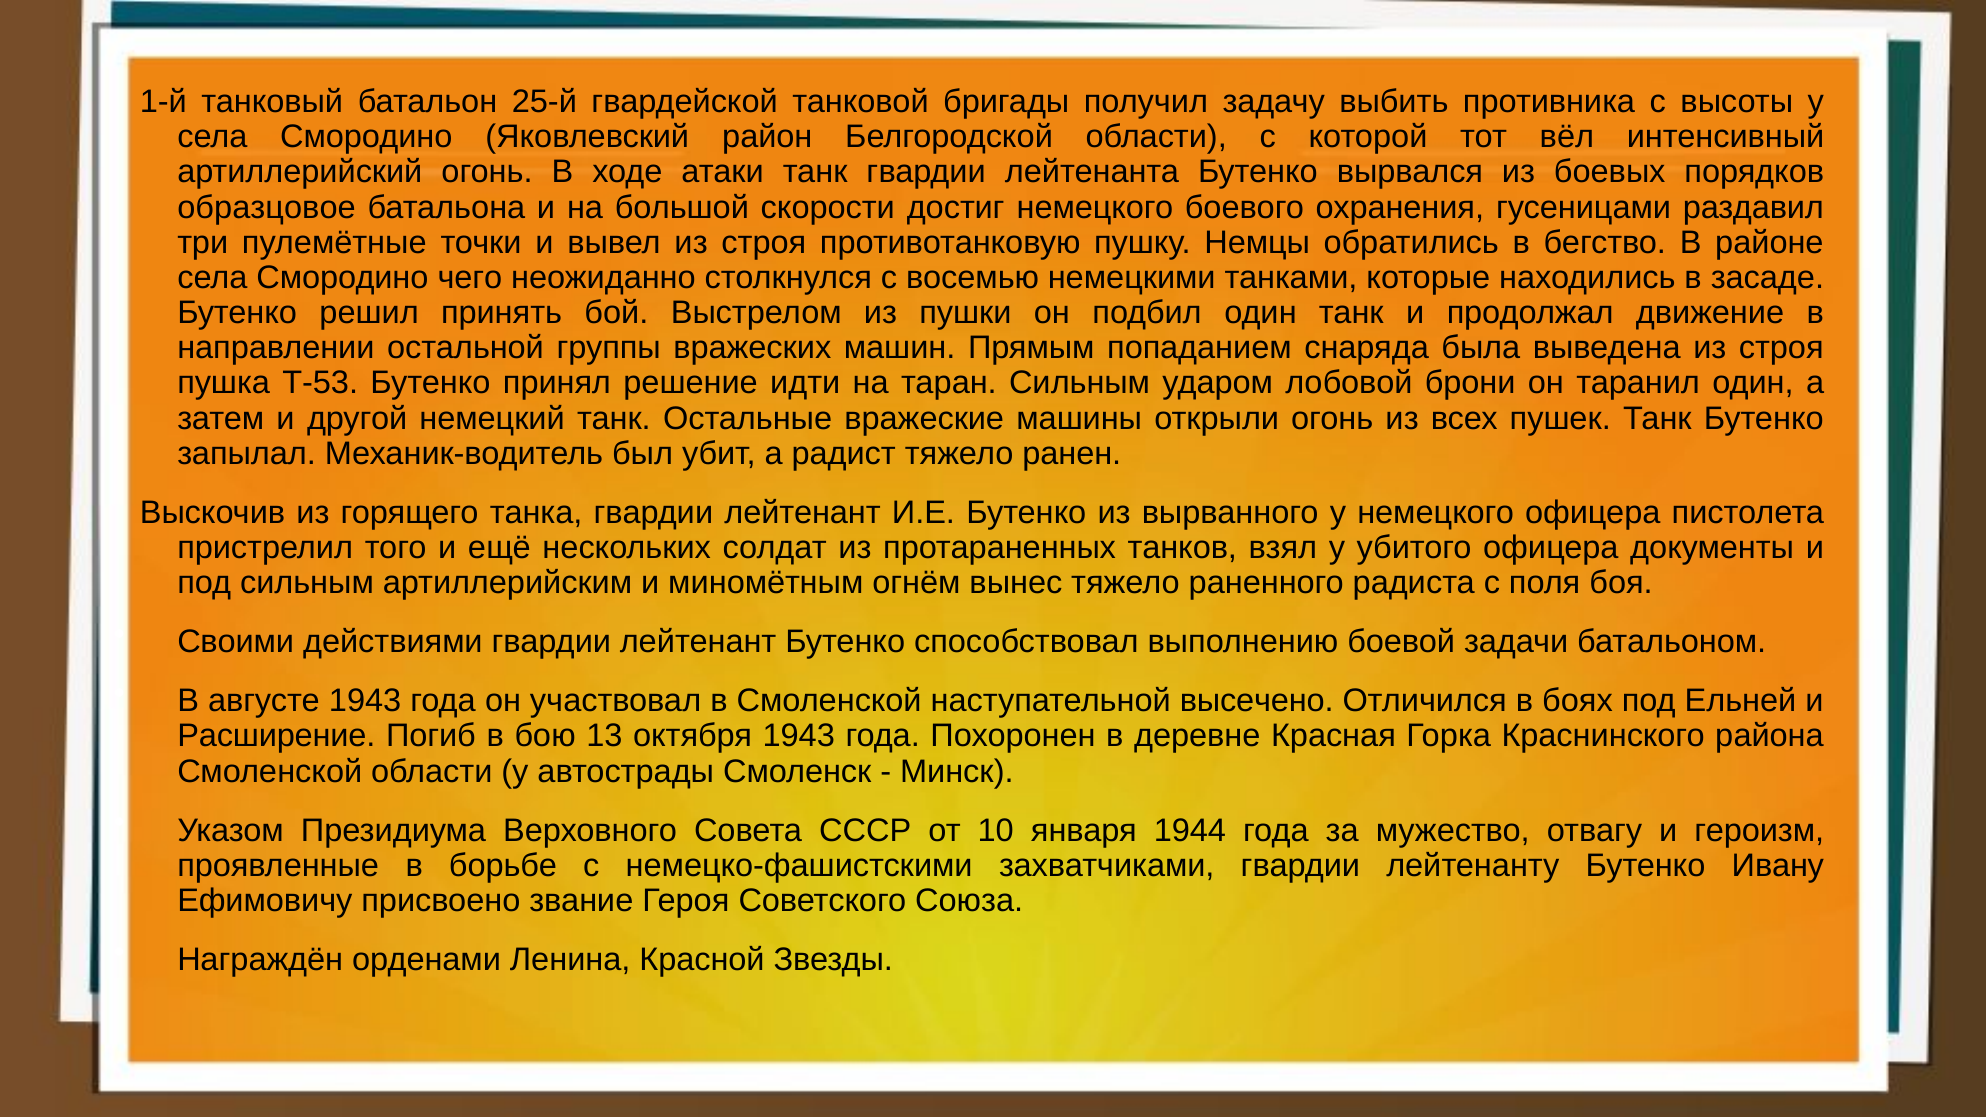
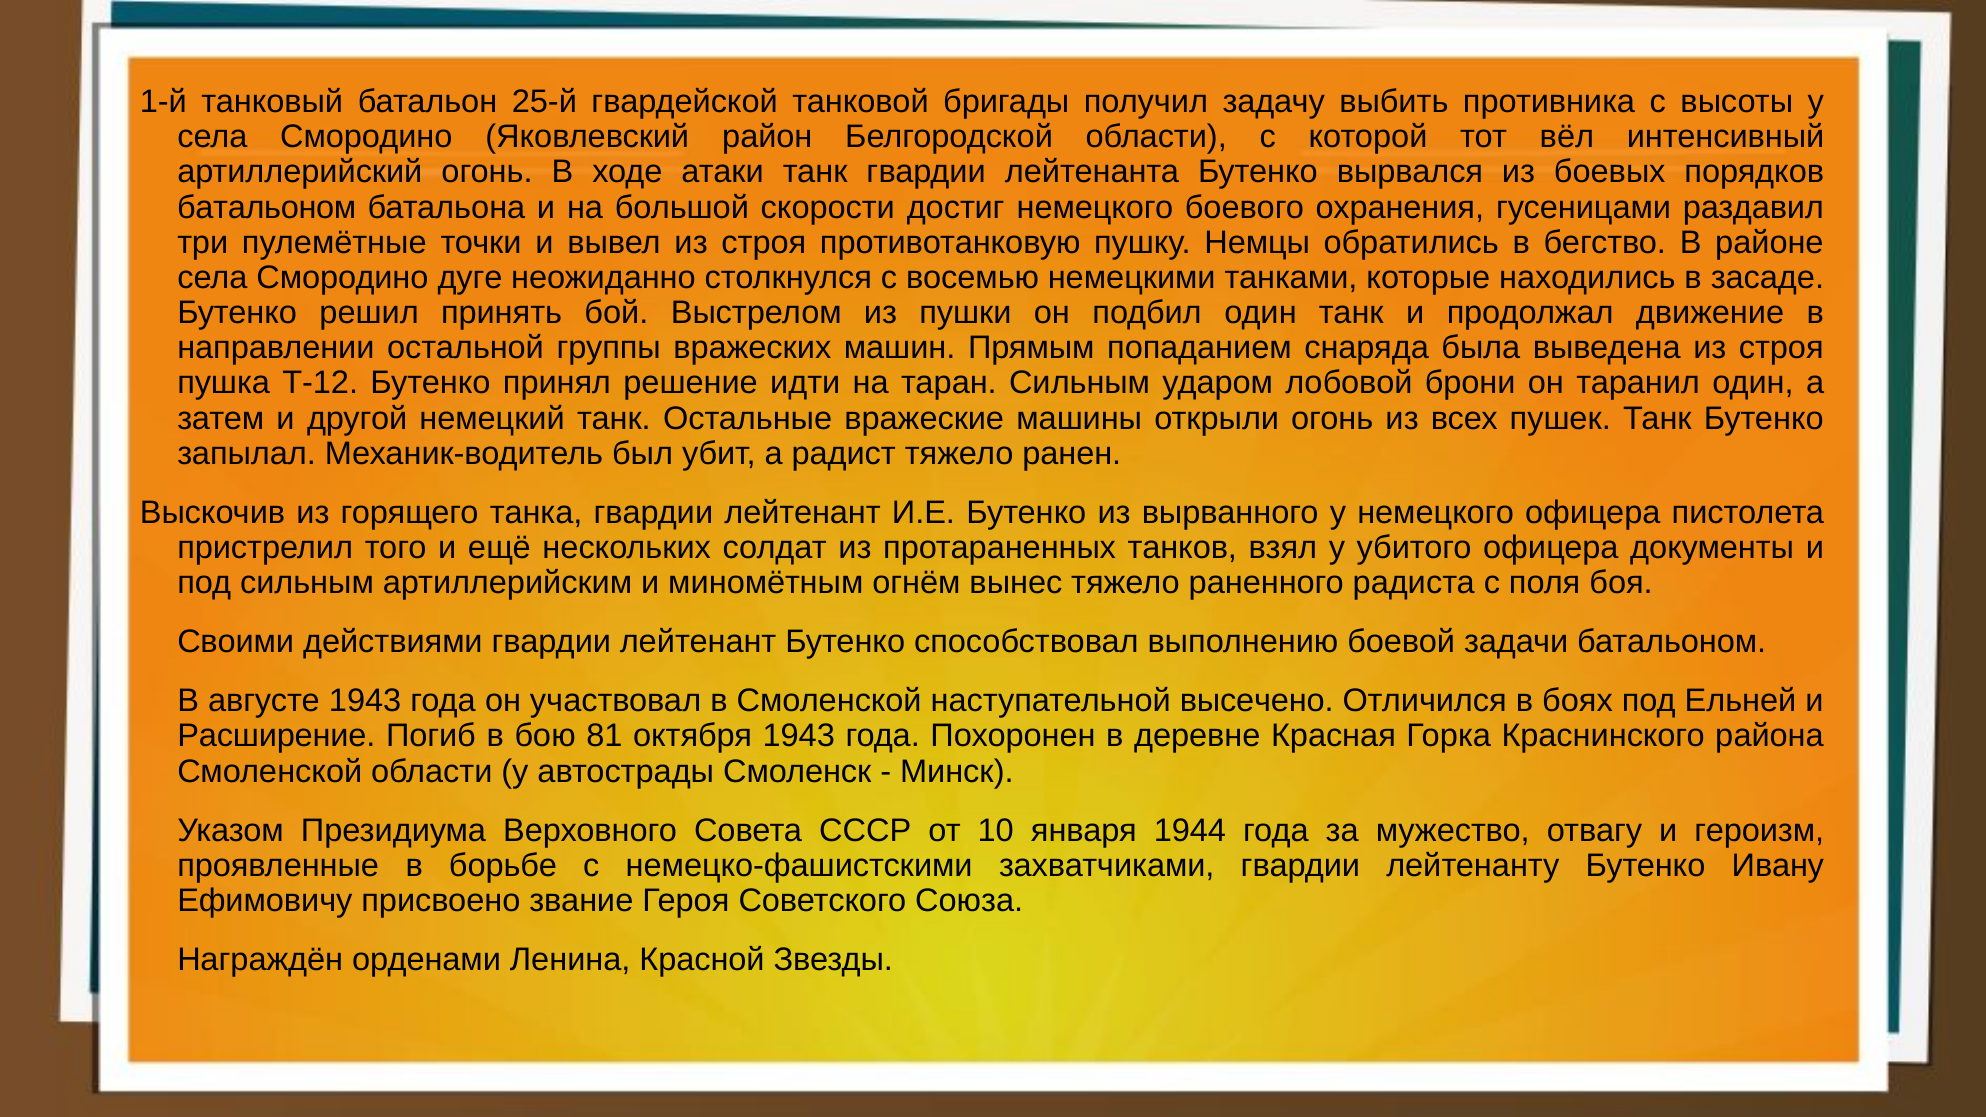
образцовое: образцовое -> батальоном (267, 207)
чего: чего -> дуге (470, 278)
Т-53: Т-53 -> Т-12 (320, 383)
13: 13 -> 81 (604, 736)
